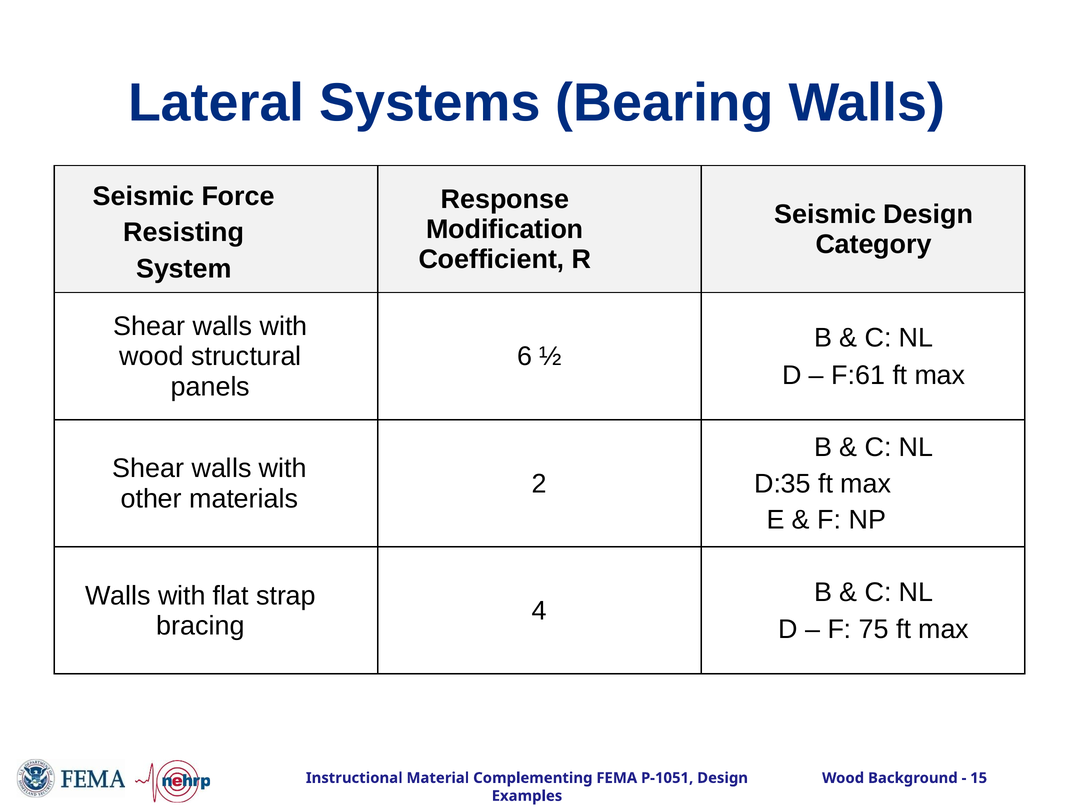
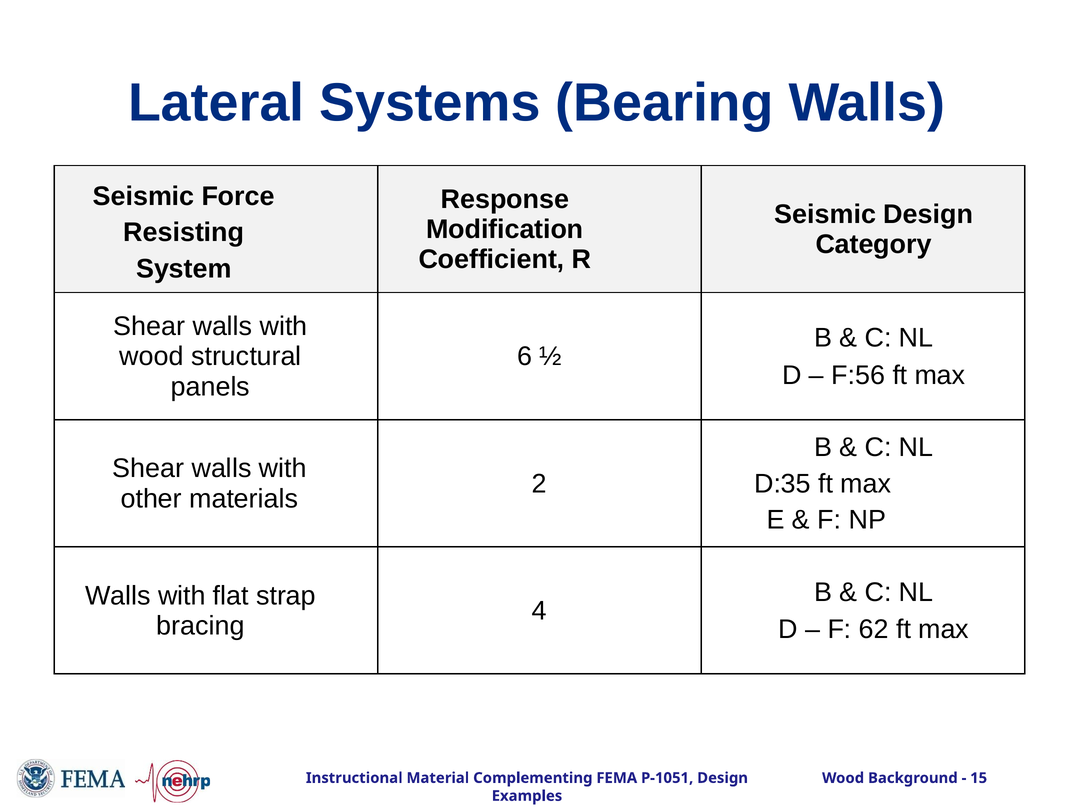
F:61: F:61 -> F:56 (858, 375)
75: 75 -> 62 (874, 629)
